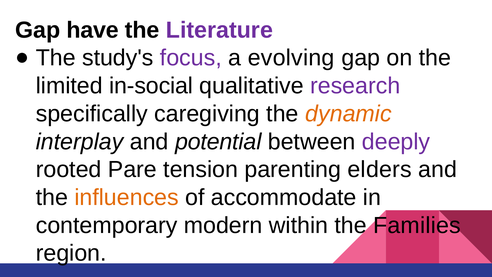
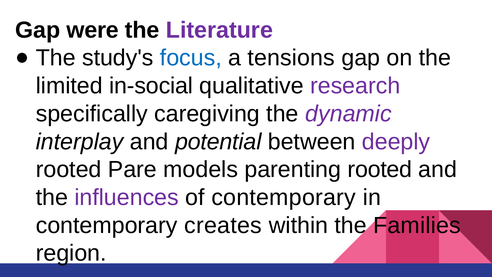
have: have -> were (93, 30)
focus colour: purple -> blue (191, 58)
evolving: evolving -> tensions (291, 58)
dynamic colour: orange -> purple (349, 114)
tension: tension -> models (201, 169)
parenting elders: elders -> rooted (380, 169)
influences colour: orange -> purple (127, 197)
of accommodate: accommodate -> contemporary (284, 197)
modern: modern -> creates (223, 225)
